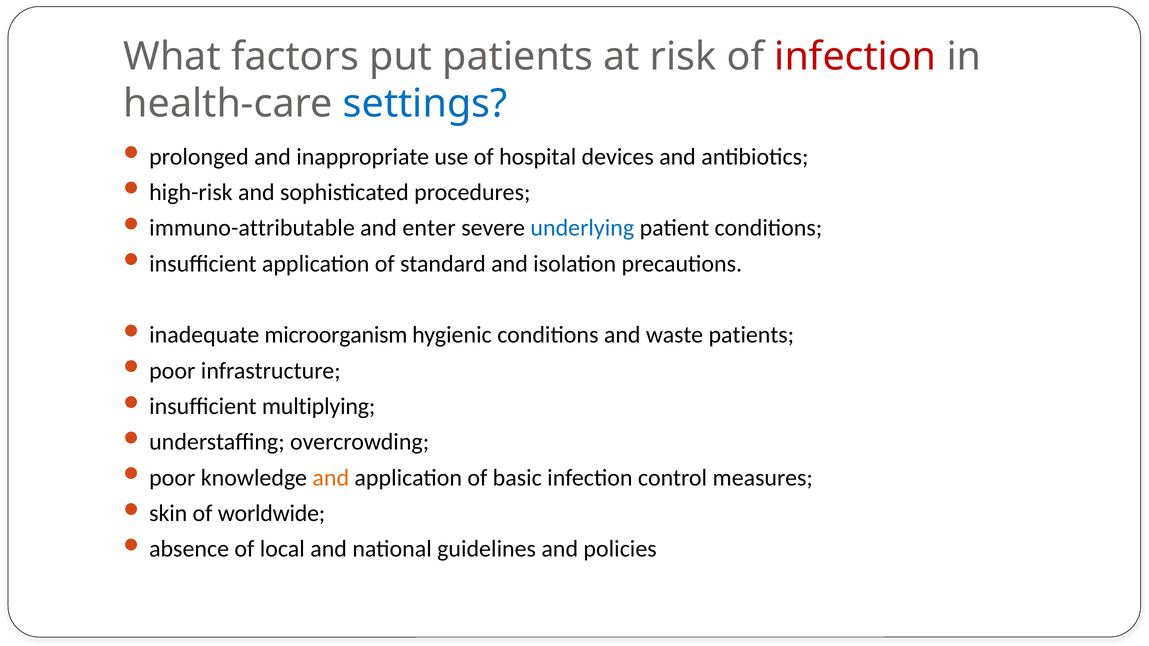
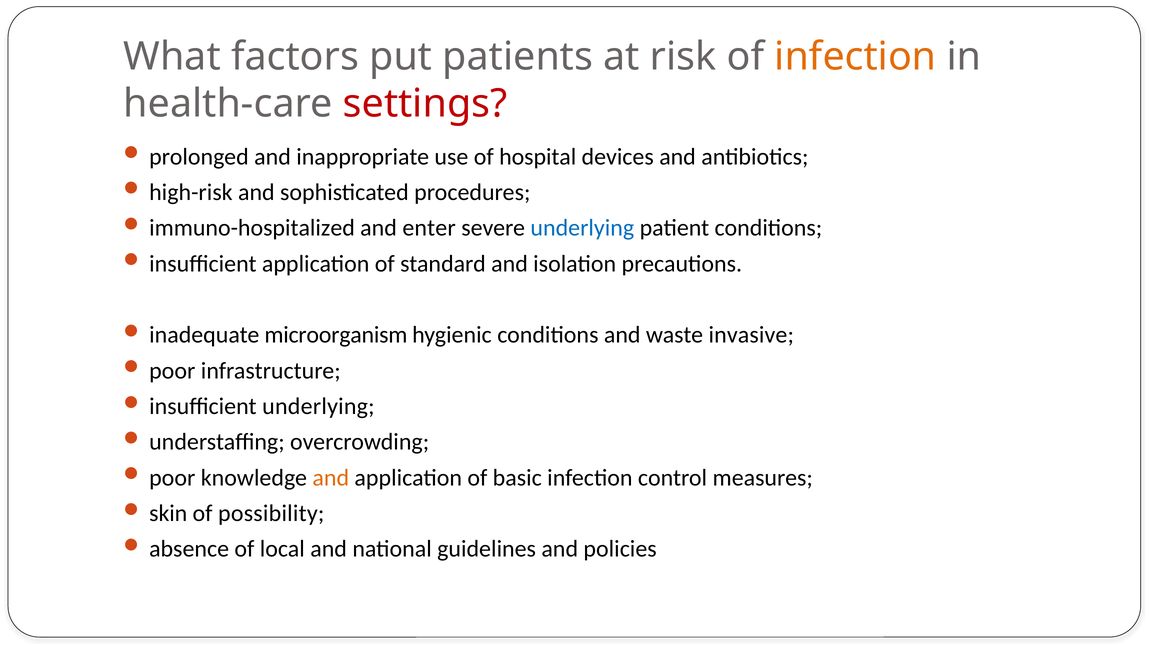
infection colour: red -> orange (855, 57)
settings colour: blue -> red (425, 104)
immuno-attributable: immuno-attributable -> immuno-hospitalized (252, 228)
waste patients: patients -> invasive (751, 335)
insufficient multiplying: multiplying -> underlying (318, 407)
worldwide: worldwide -> possibility (271, 514)
